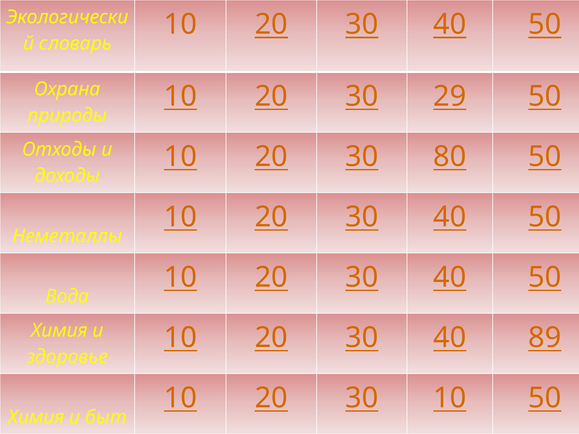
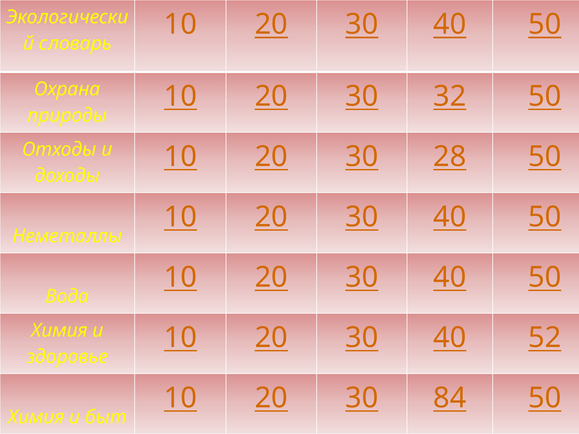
29: 29 -> 32 (450, 96)
80: 80 -> 28 (450, 157)
89: 89 -> 52 (545, 338)
30 10: 10 -> 84 (450, 398)
